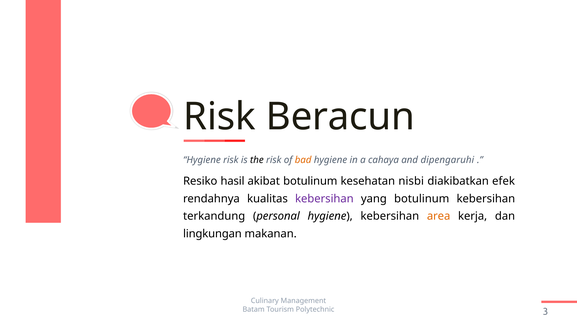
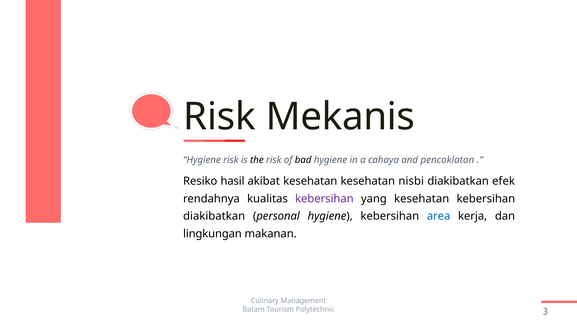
Beracun: Beracun -> Mekanis (340, 116)
bad colour: orange -> black (303, 160)
dipengaruhi: dipengaruhi -> pencoklatan (447, 160)
akibat botulinum: botulinum -> kesehatan (310, 181)
yang botulinum: botulinum -> kesehatan (422, 198)
terkandung: terkandung -> diakibatkan (214, 216)
area colour: orange -> blue (439, 216)
